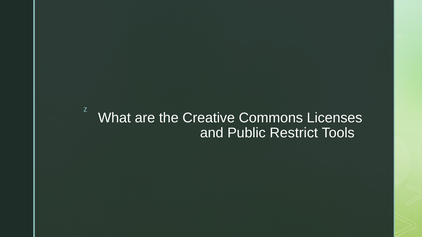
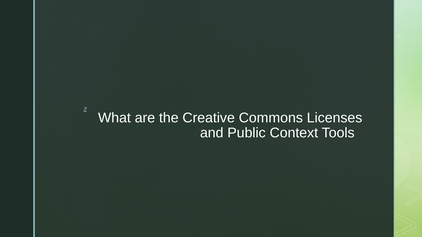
Restrict: Restrict -> Context (294, 133)
